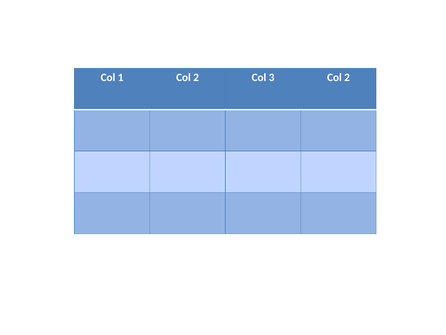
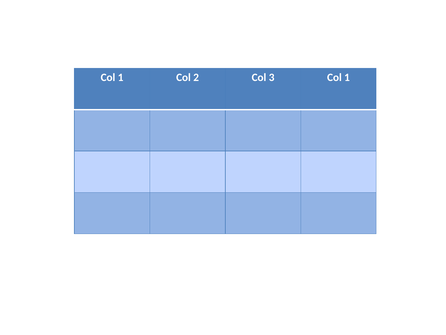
3 Col 2: 2 -> 1 (347, 77)
